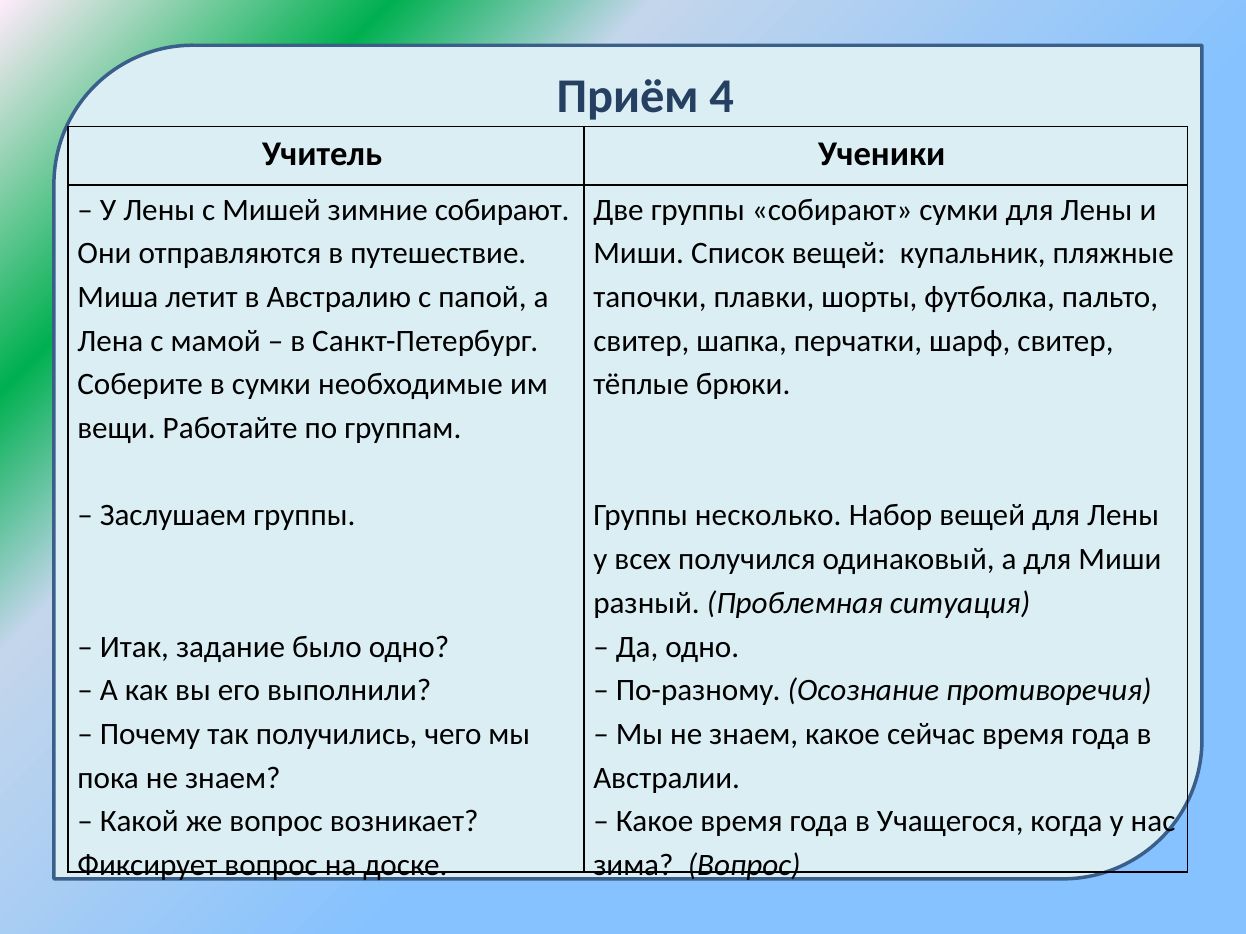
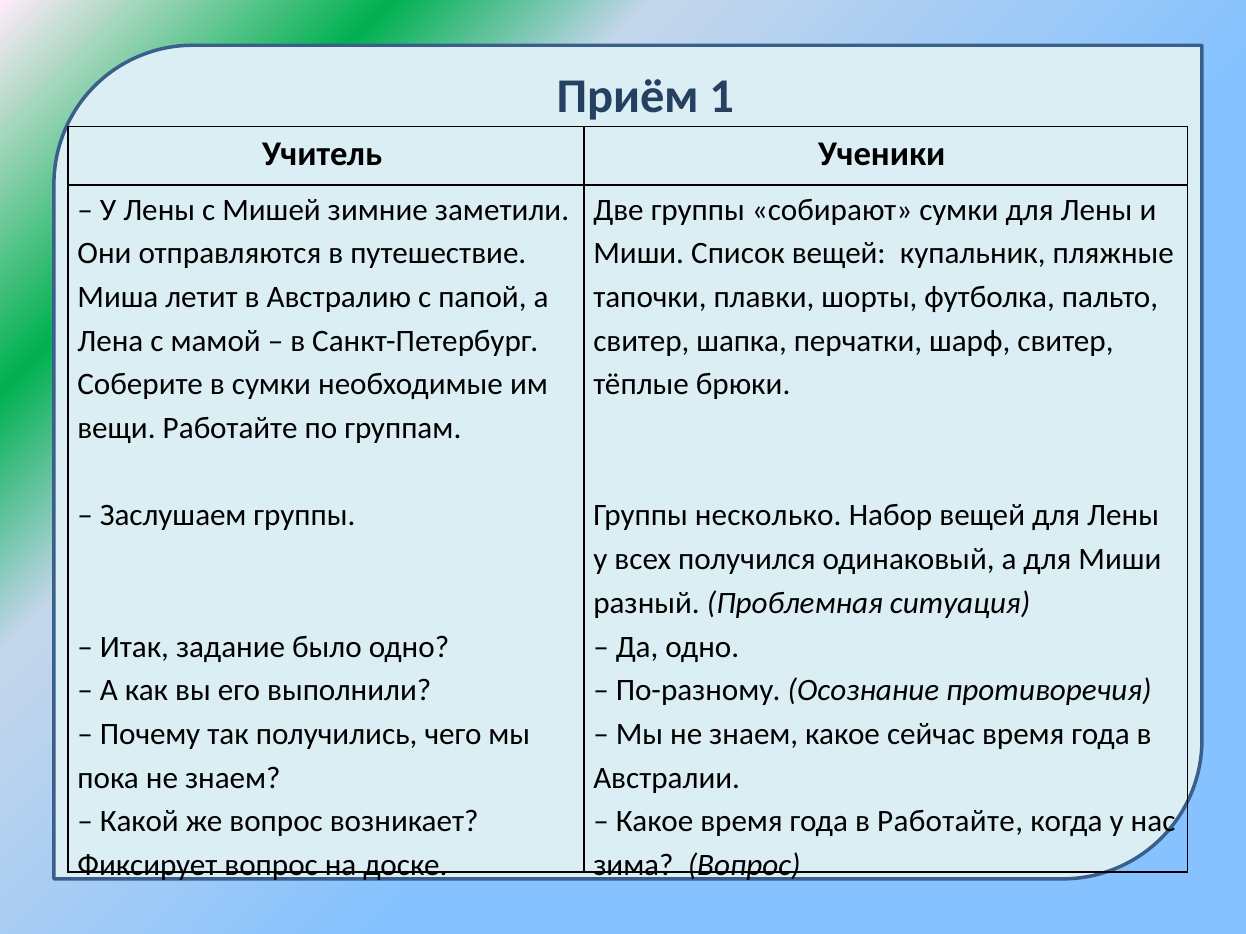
4: 4 -> 1 (722, 97)
зимние собирают: собирают -> заметили (502, 210)
в Учащегося: Учащегося -> Работайте (950, 822)
